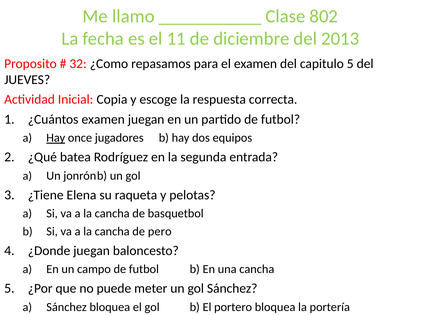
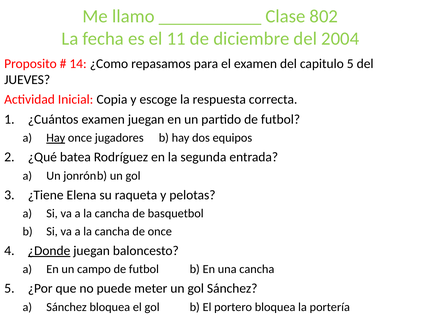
2013: 2013 -> 2004 (340, 39)
32: 32 -> 14 (78, 64)
de pero: pero -> once (160, 232)
¿Donde underline: none -> present (49, 251)
